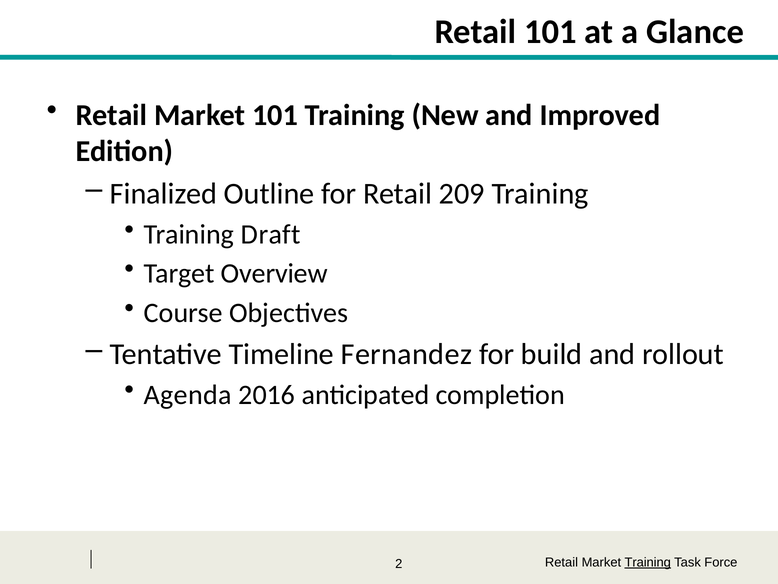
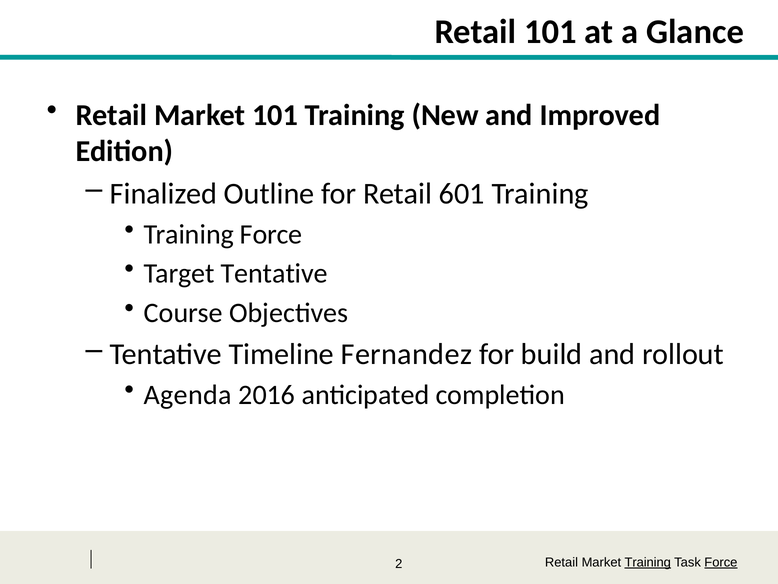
209: 209 -> 601 (462, 194)
Training Draft: Draft -> Force (271, 234)
Target Overview: Overview -> Tentative (274, 273)
Force underline: none -> present (721, 562)
